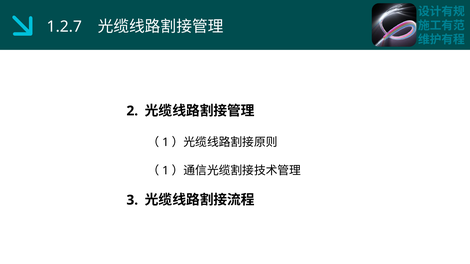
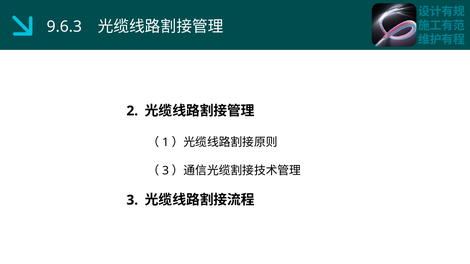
1.2.7: 1.2.7 -> 9.6.3 (64, 27)
1: 1 -> 3 (166, 171)
